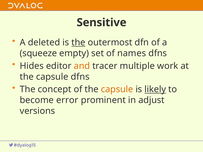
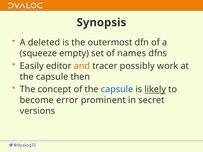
Sensitive: Sensitive -> Synopsis (101, 23)
the underline: present -> none (78, 43)
Hides: Hides -> Easily (32, 66)
multiple: multiple -> possibly (137, 66)
capsule dfns: dfns -> then (80, 77)
capsule colour: orange -> blue (117, 89)
adjust: adjust -> secret (151, 100)
